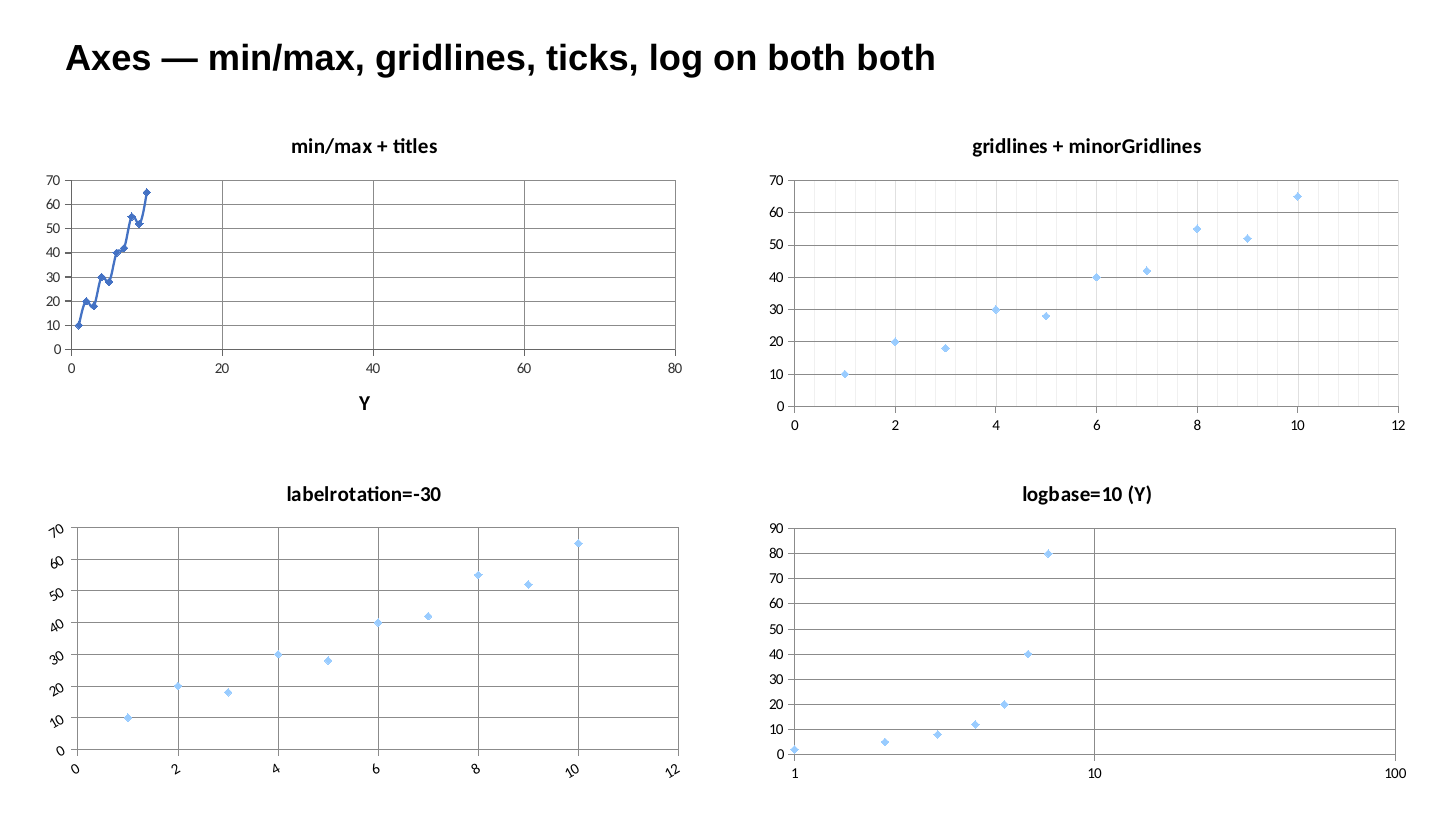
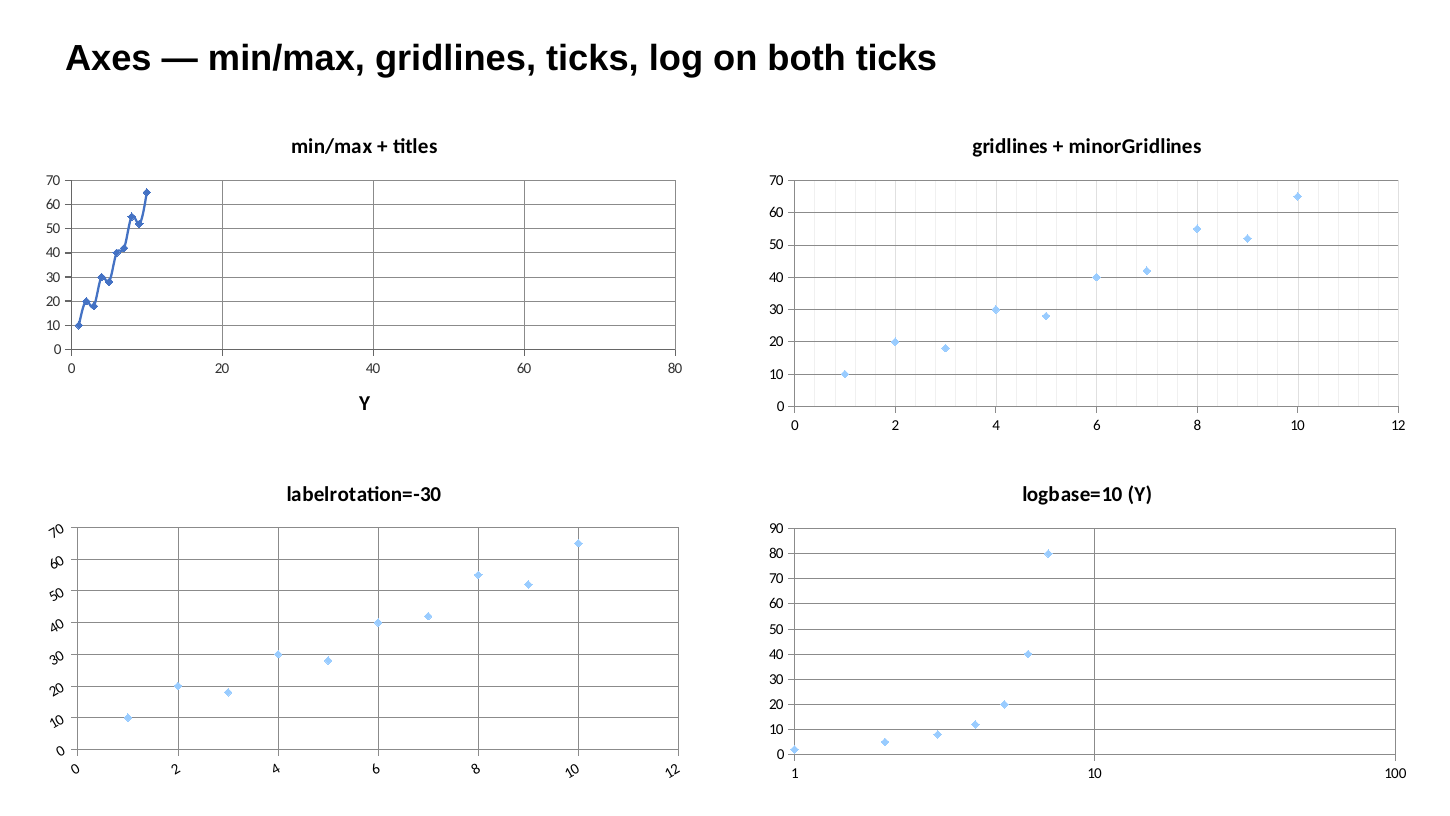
both both: both -> ticks (896, 59)
